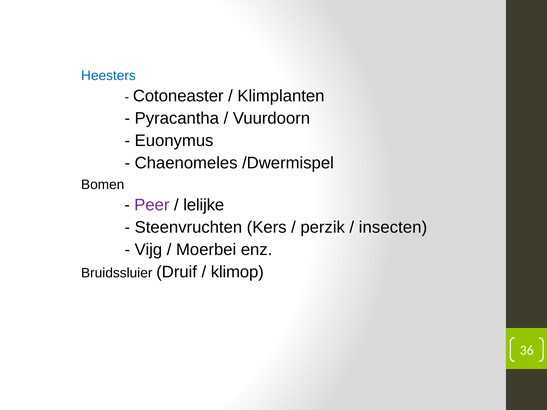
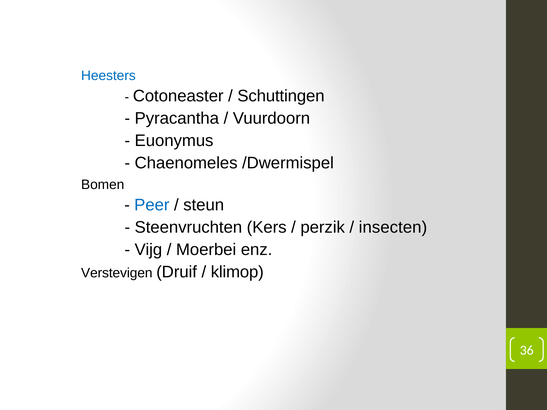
Klimplanten: Klimplanten -> Schuttingen (281, 96)
Peer colour: purple -> blue (152, 205)
lelijke: lelijke -> steun (204, 205)
Bruidssluier: Bruidssluier -> Verstevigen (117, 273)
